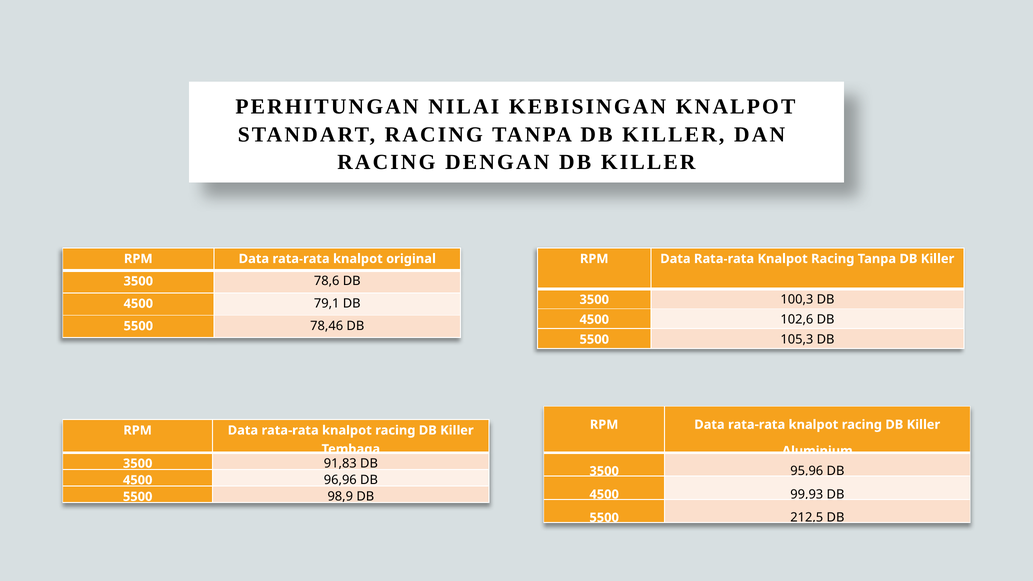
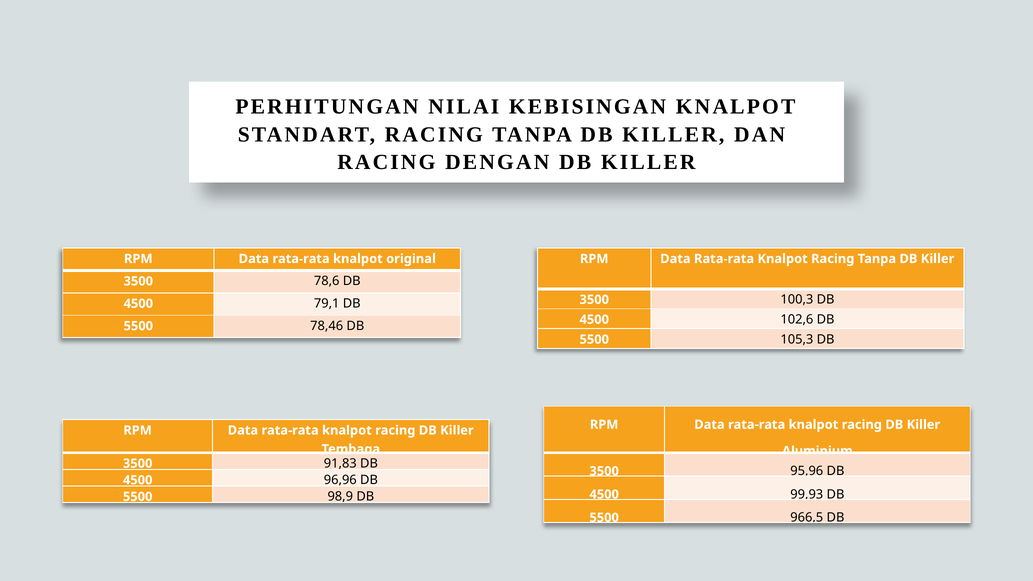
212,5: 212,5 -> 966,5 (807, 518)
